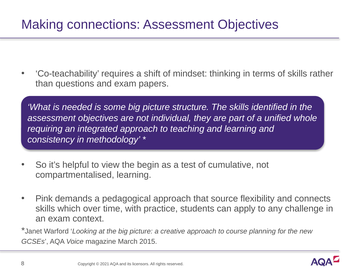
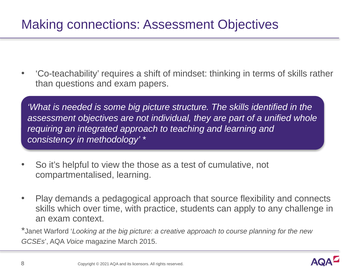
begin: begin -> those (148, 165)
Pink: Pink -> Play (44, 198)
